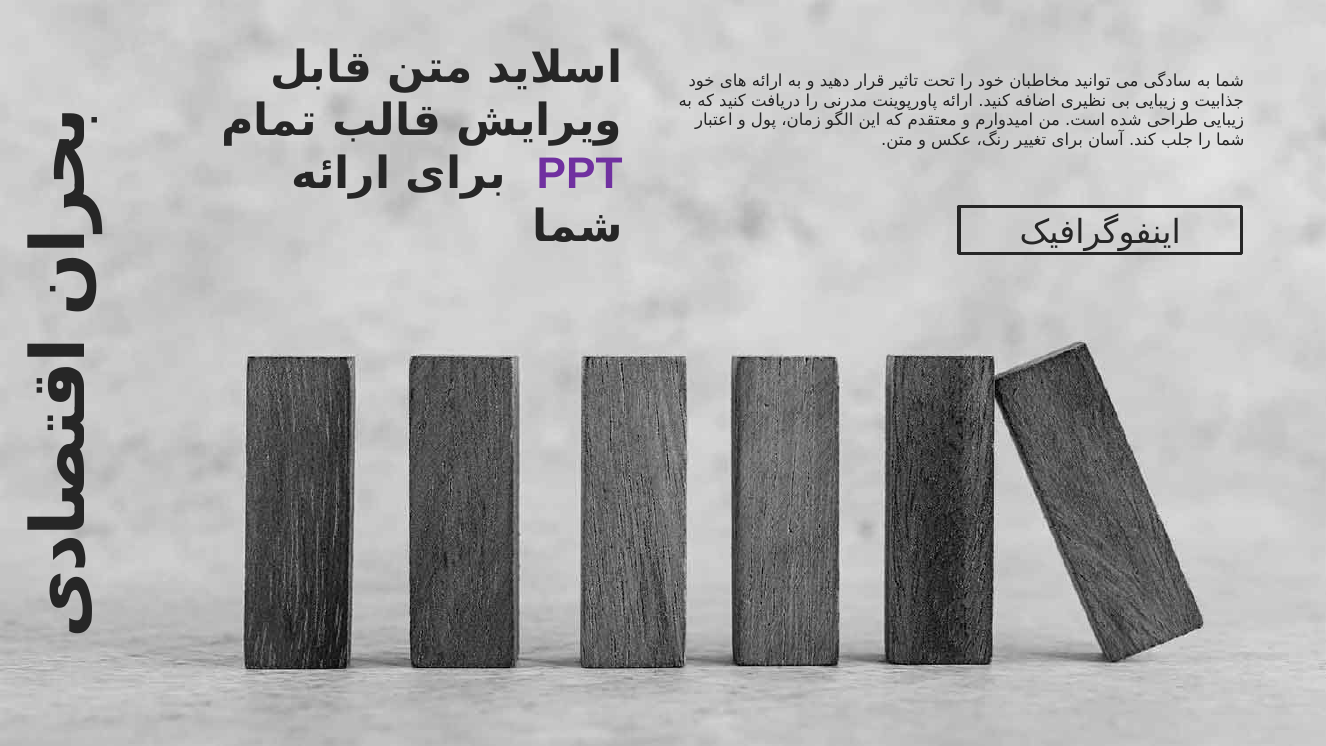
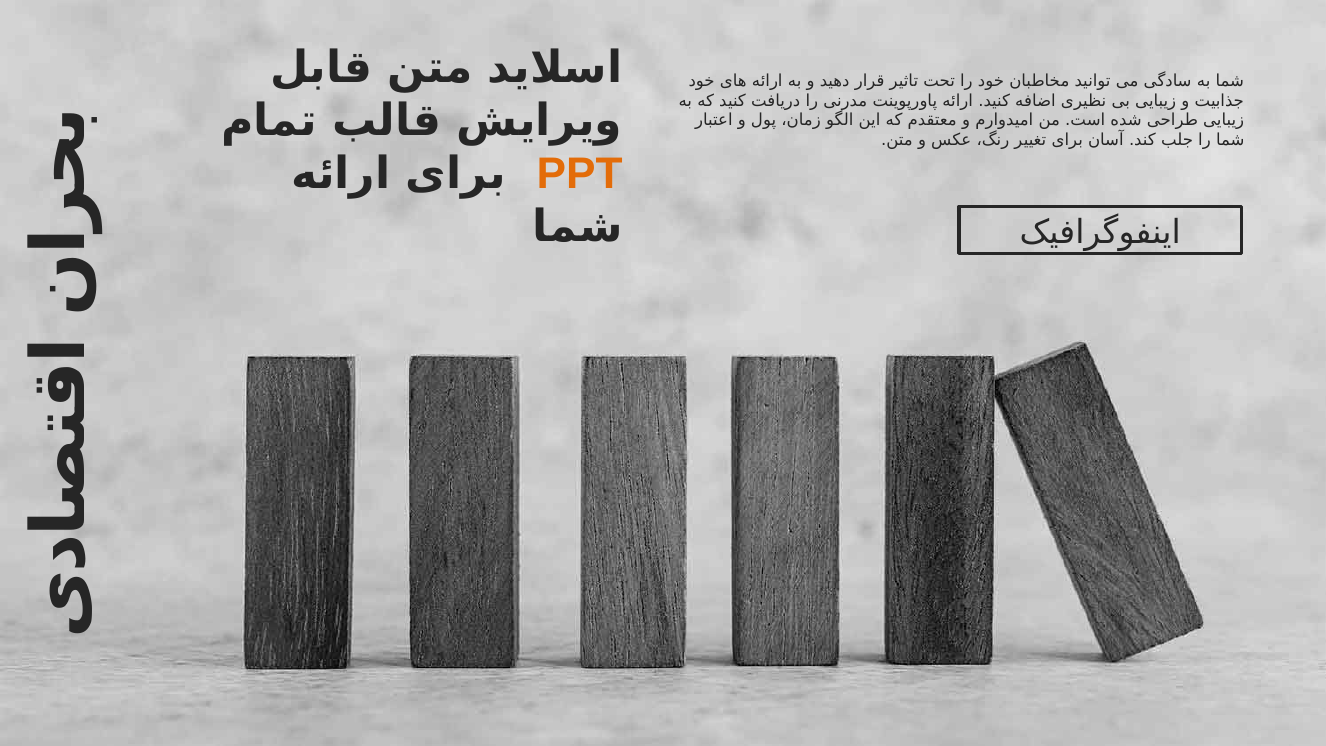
PPT colour: purple -> orange (580, 174)
